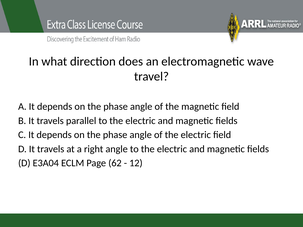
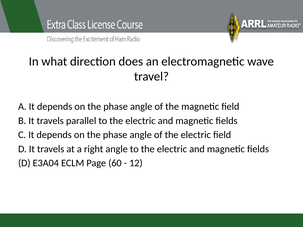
62: 62 -> 60 (115, 163)
